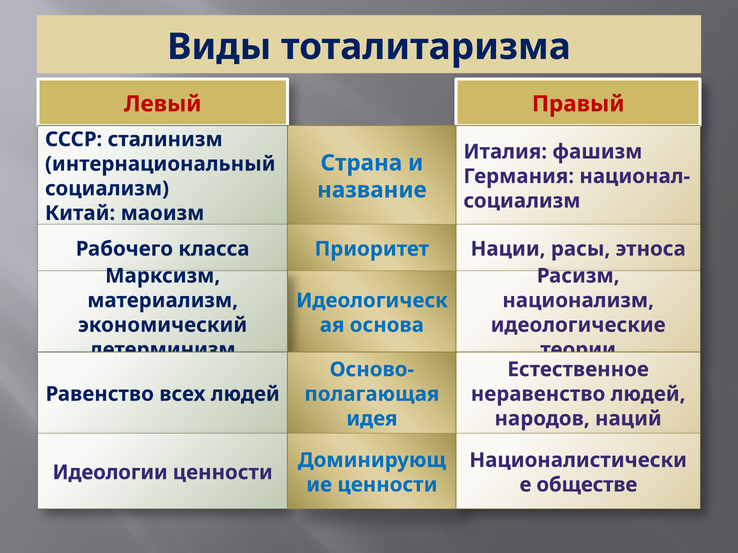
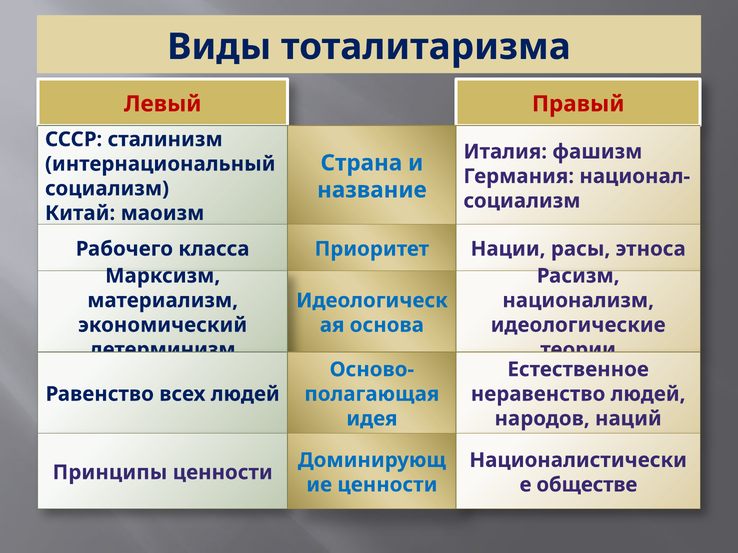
Идеологии: Идеологии -> Принципы (110, 473)
